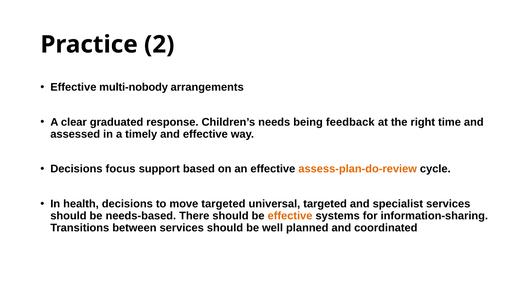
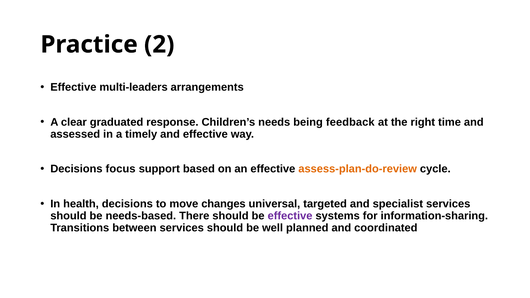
multi-nobody: multi-nobody -> multi-leaders (134, 87)
move targeted: targeted -> changes (223, 204)
effective colour: orange -> purple (290, 216)
